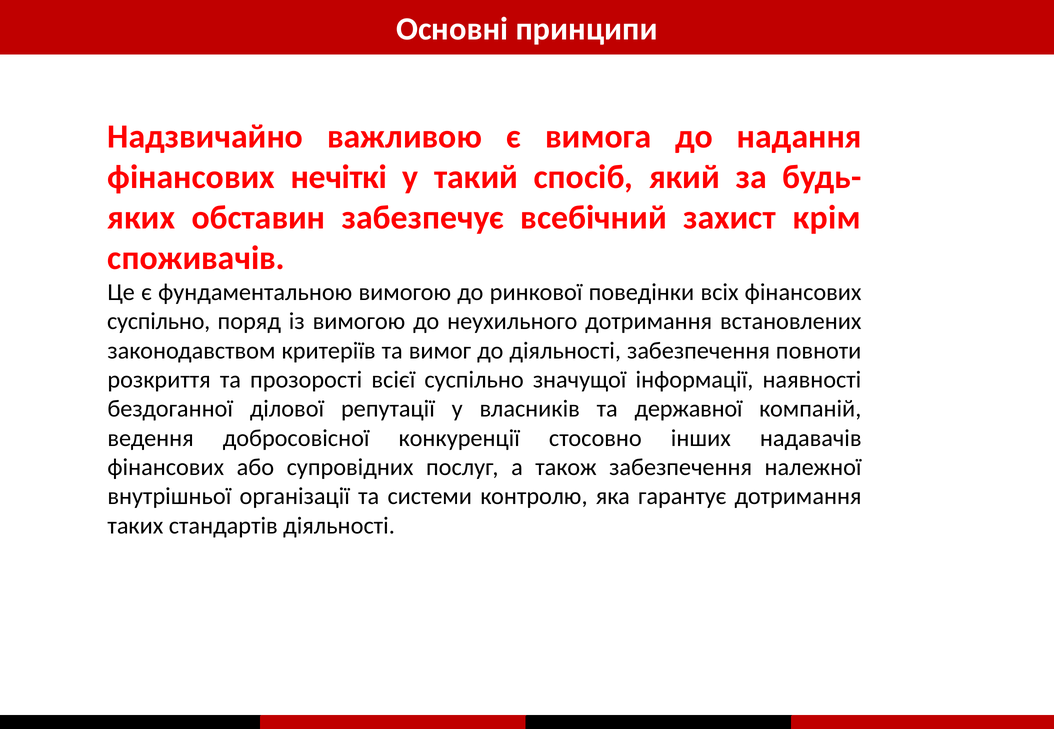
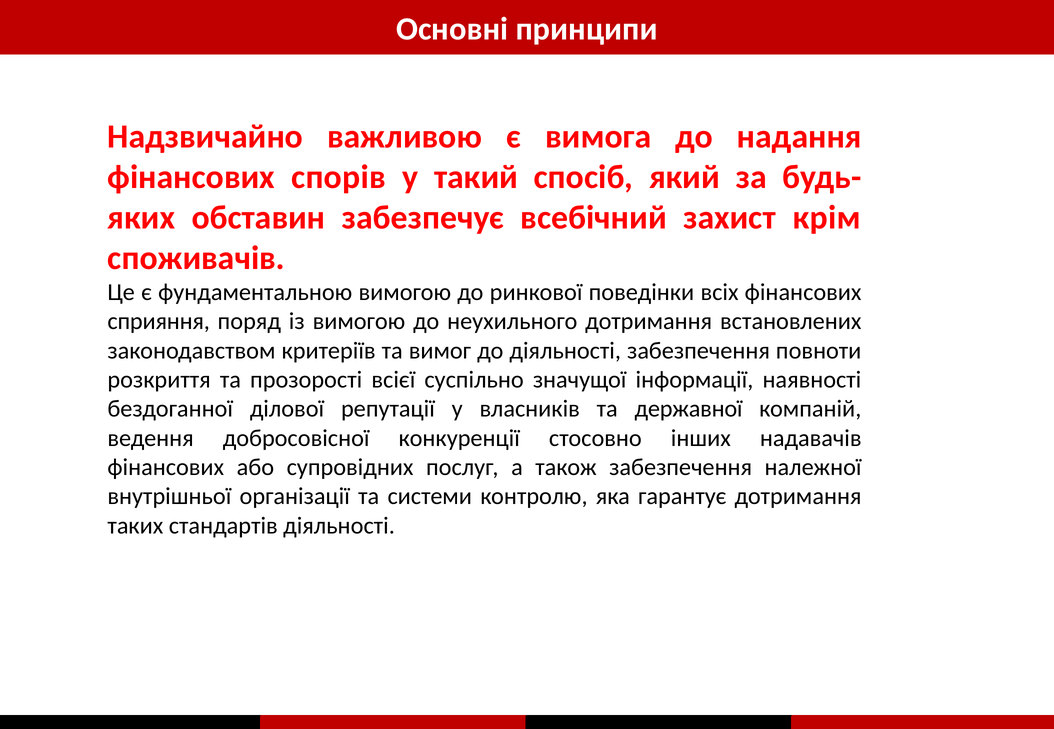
нечіткі: нечіткі -> спорів (339, 177)
суспільно: суспільно -> сприяння (159, 322)
